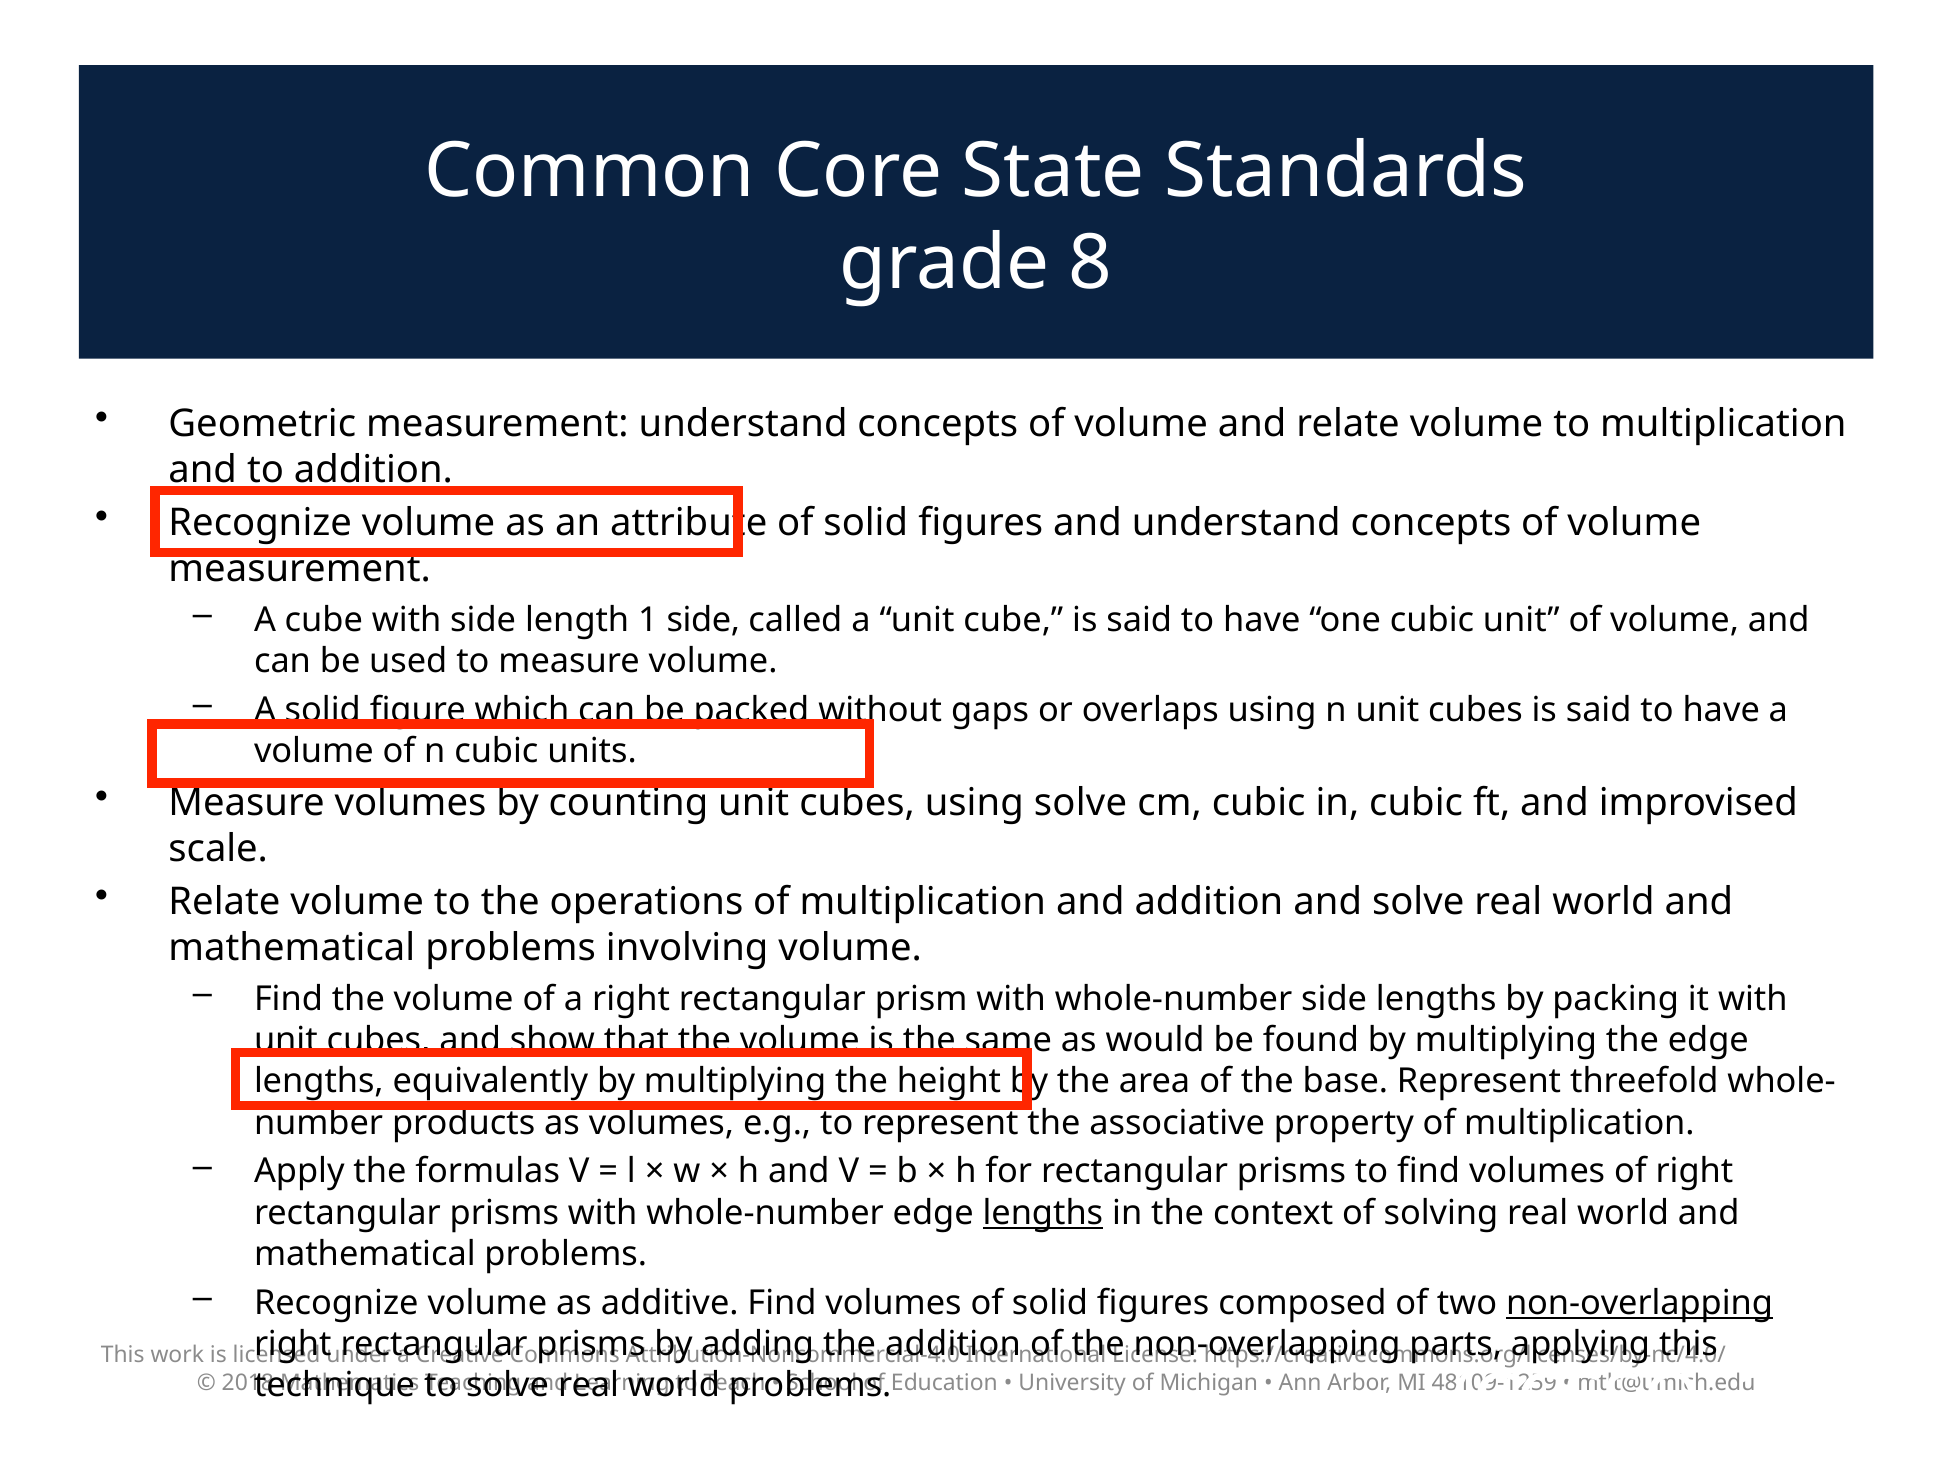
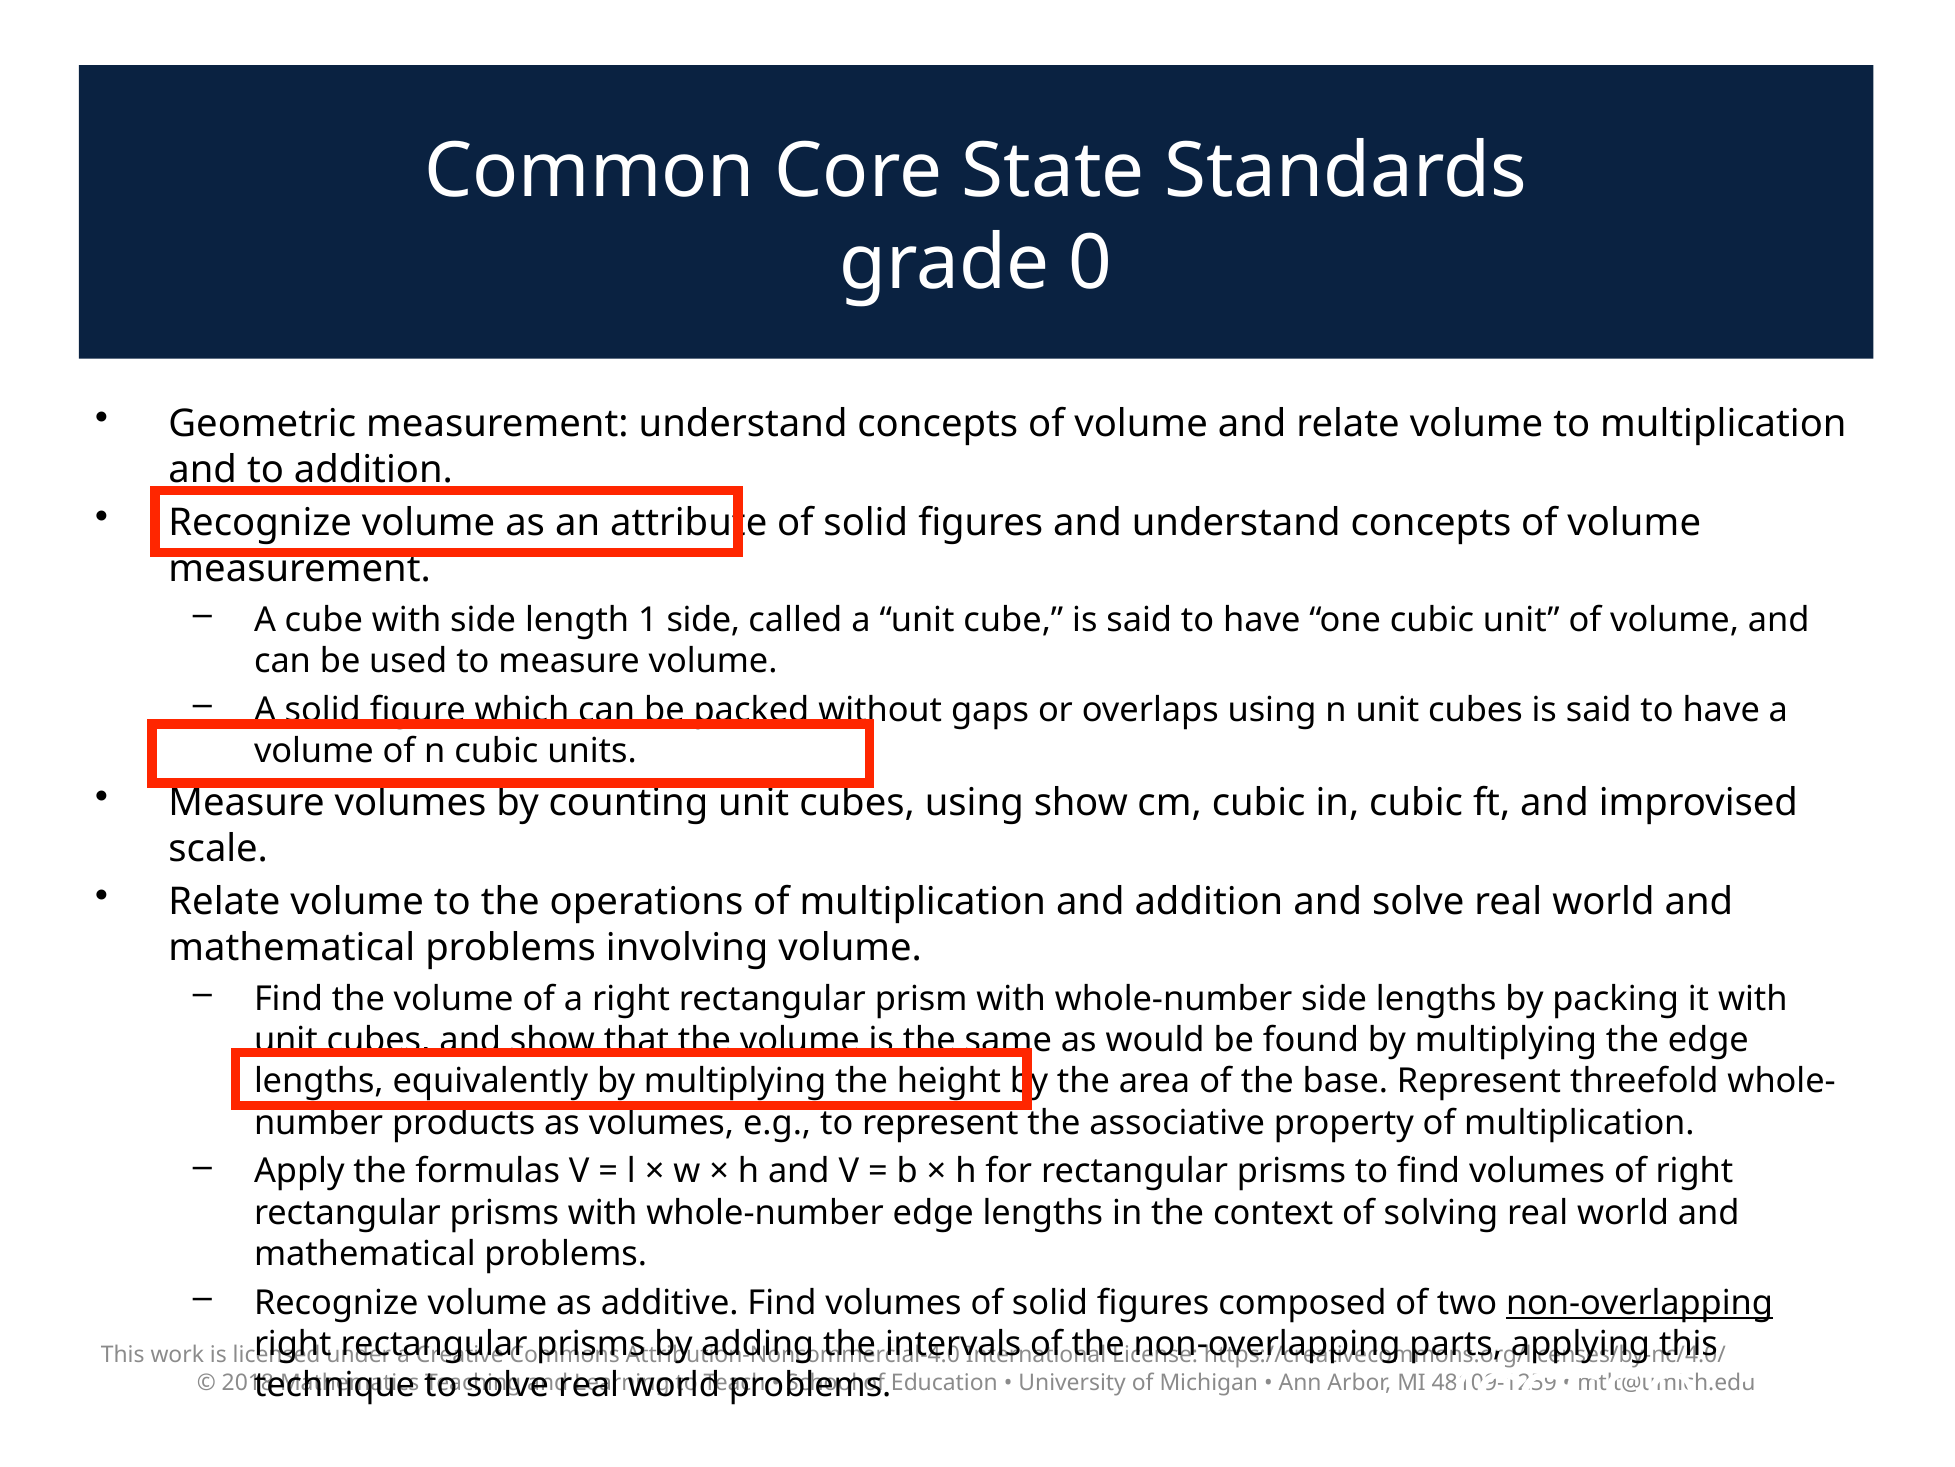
8: 8 -> 0 (1091, 263)
using solve: solve -> show (1081, 803)
lengths underline: present -> none (1043, 1213)
addition: addition -> intervals (953, 1344)
